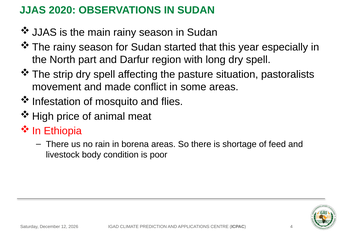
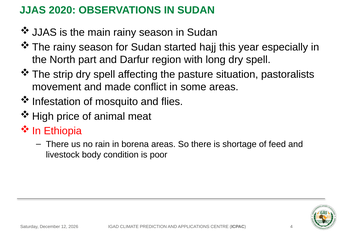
that: that -> hajj (208, 47)
